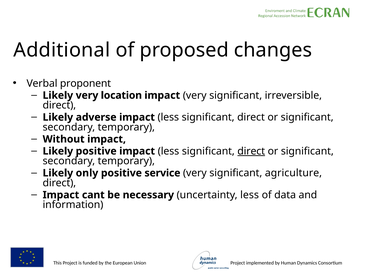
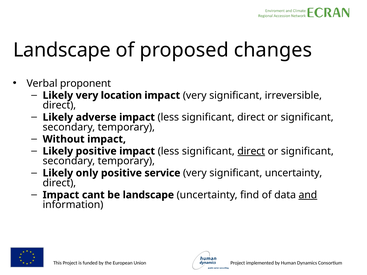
Additional: Additional -> Landscape (62, 50)
significant agriculture: agriculture -> uncertainty (294, 173)
be necessary: necessary -> landscape (148, 195)
uncertainty less: less -> find (250, 195)
and underline: none -> present (308, 195)
